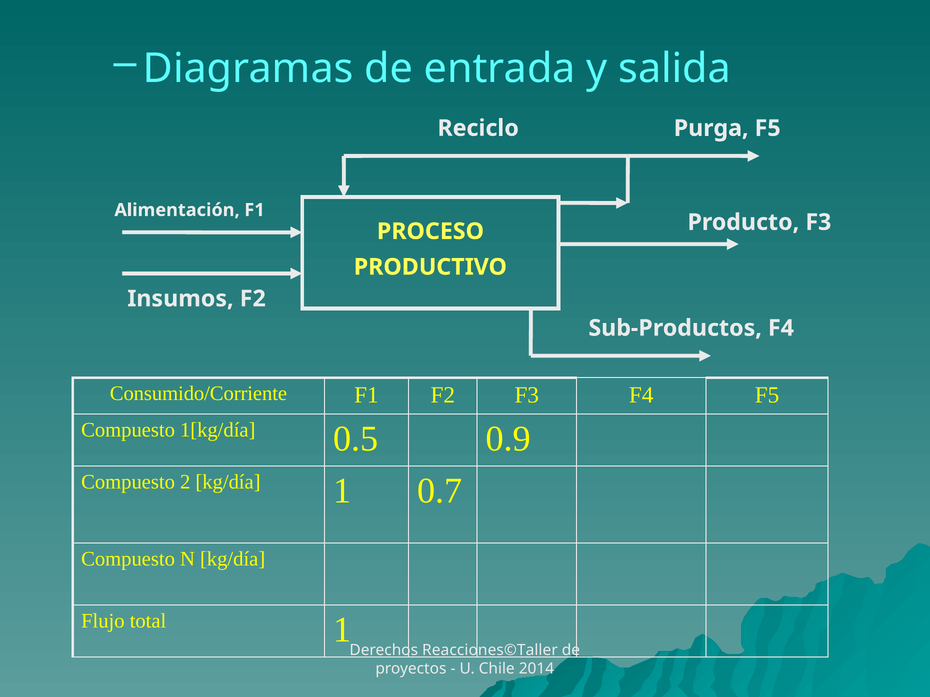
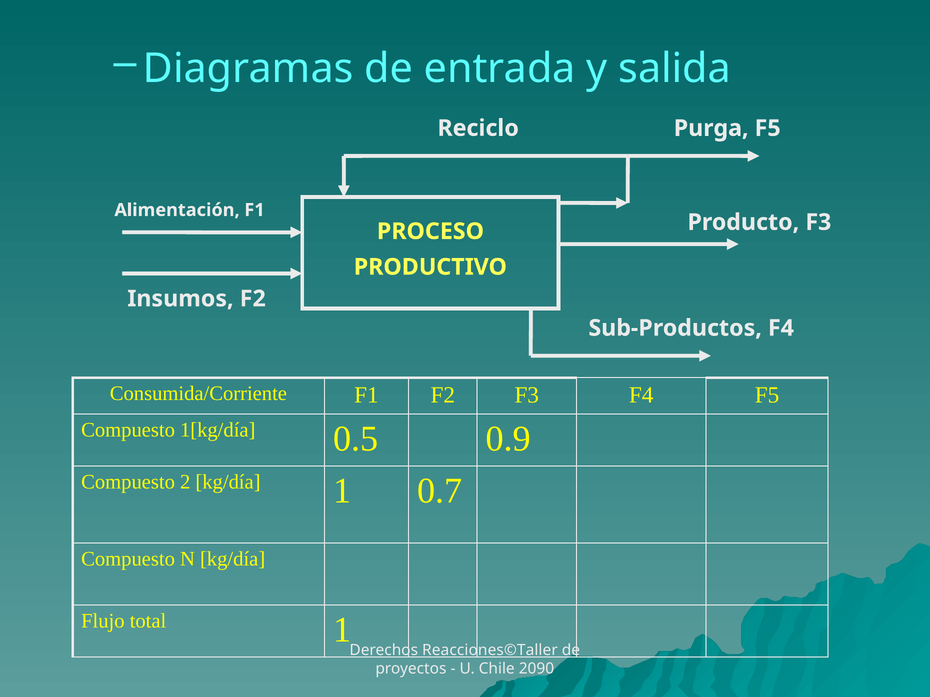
Consumido/Corriente: Consumido/Corriente -> Consumida/Corriente (198, 394)
2014: 2014 -> 2090 (536, 669)
